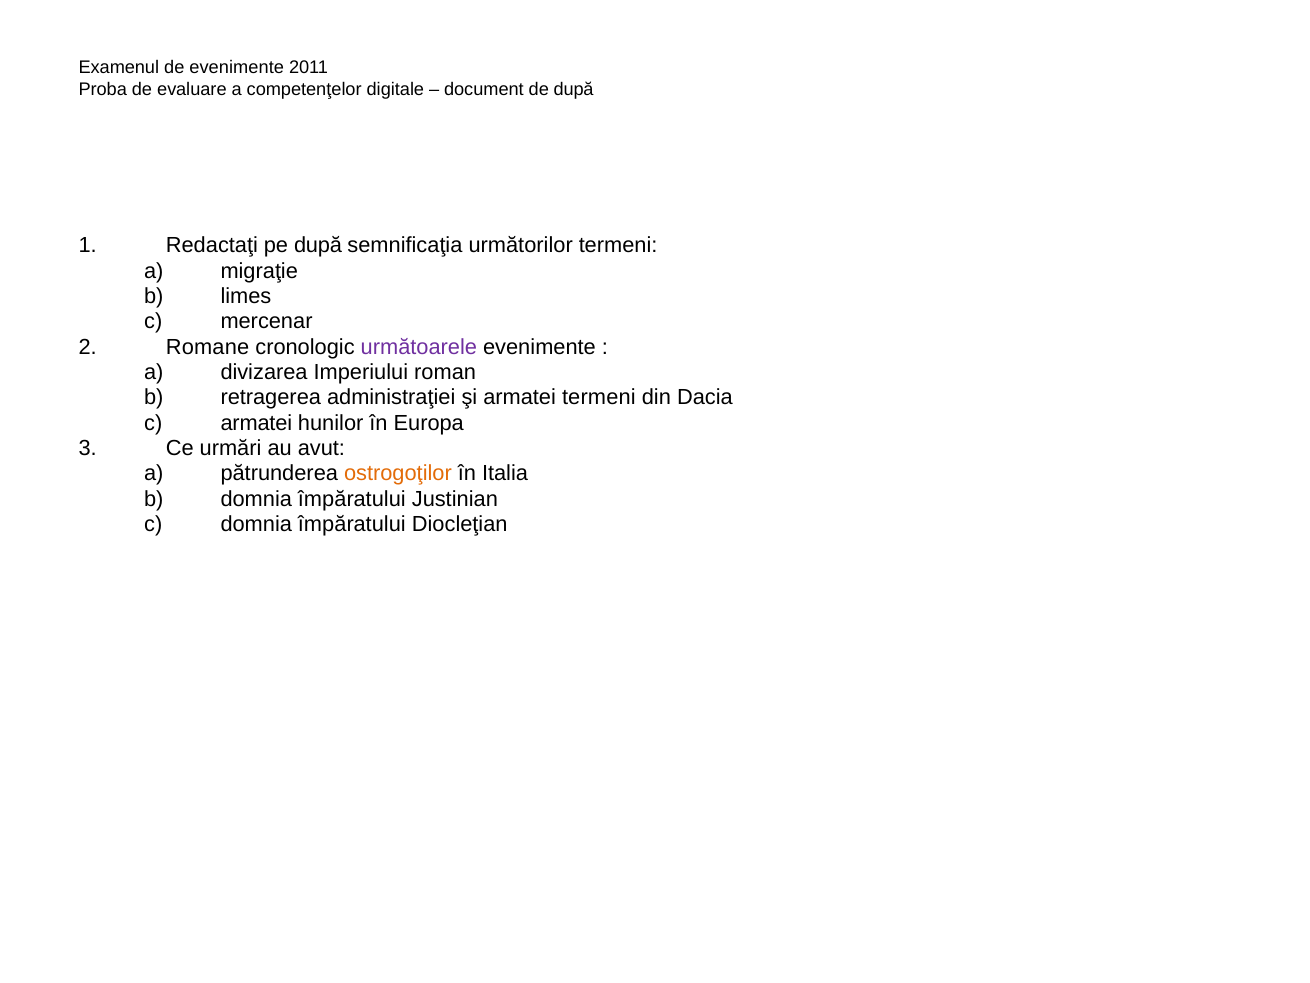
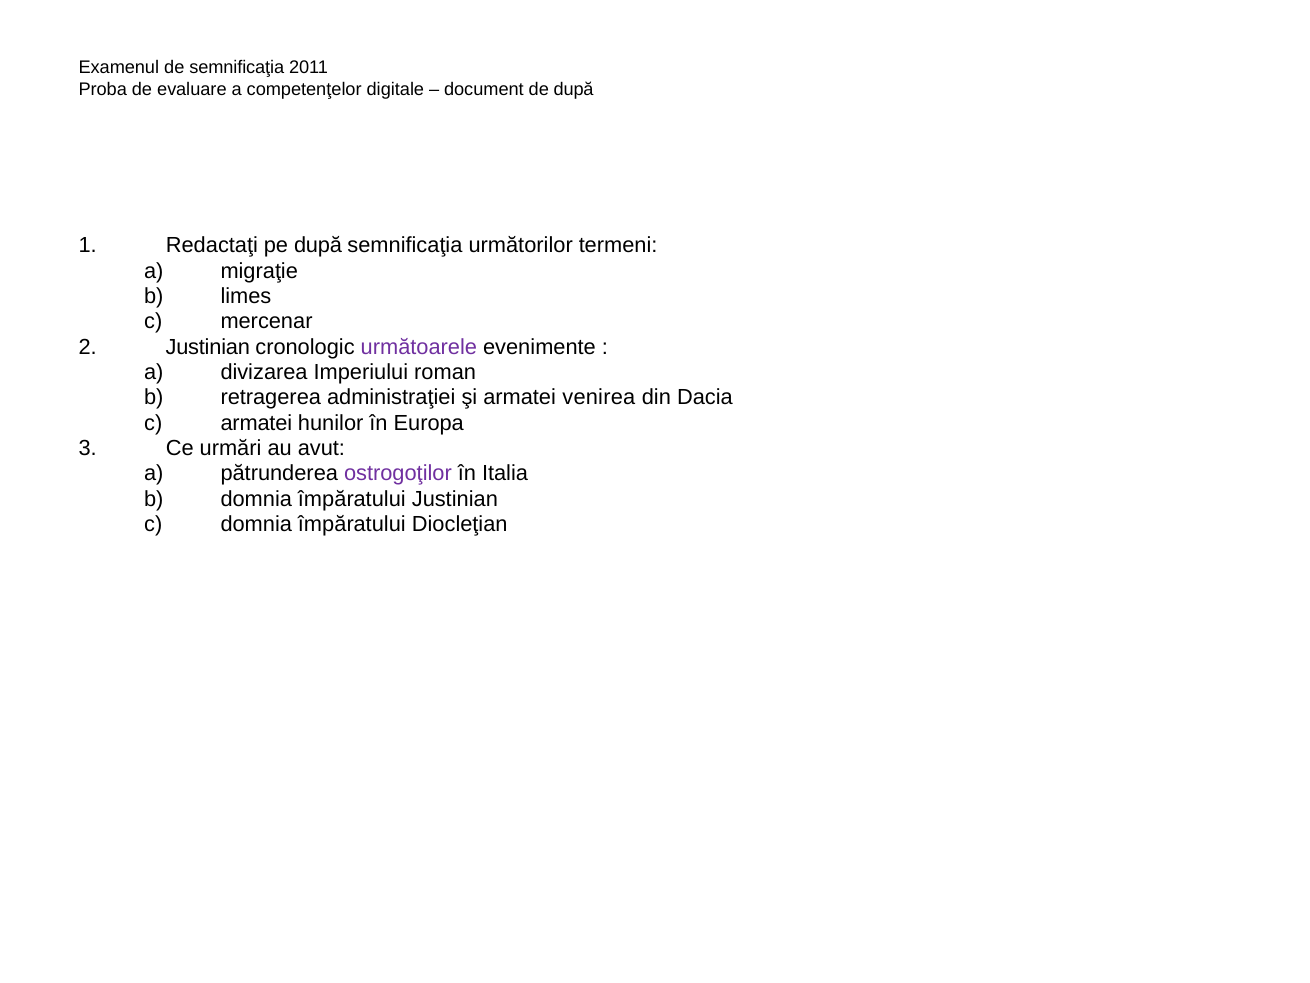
de evenimente: evenimente -> semnificaţia (237, 68)
Romane: Romane -> Justinian (208, 347)
armatei termeni: termeni -> venirea (599, 397)
ostrogoţilor colour: orange -> purple (398, 473)
